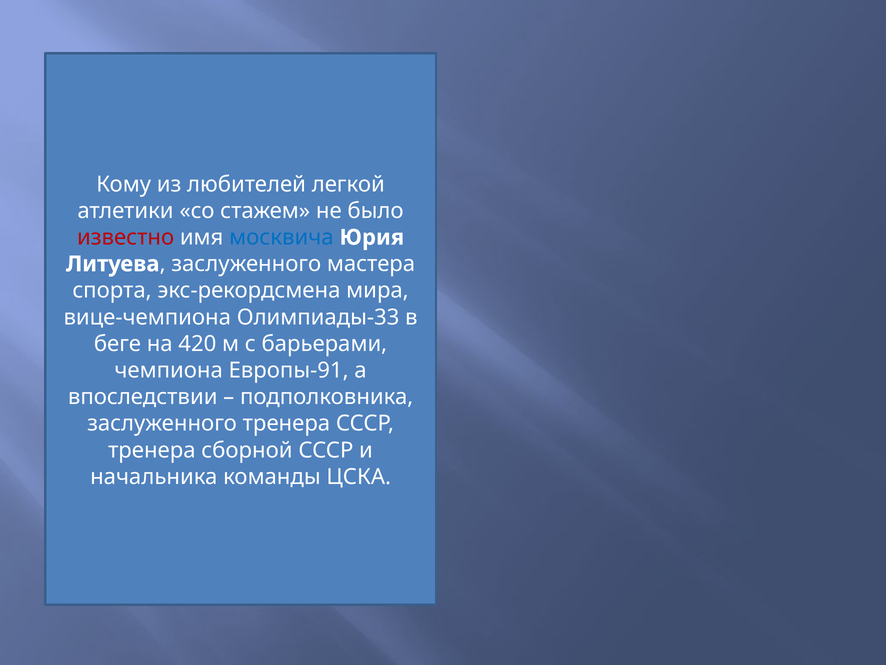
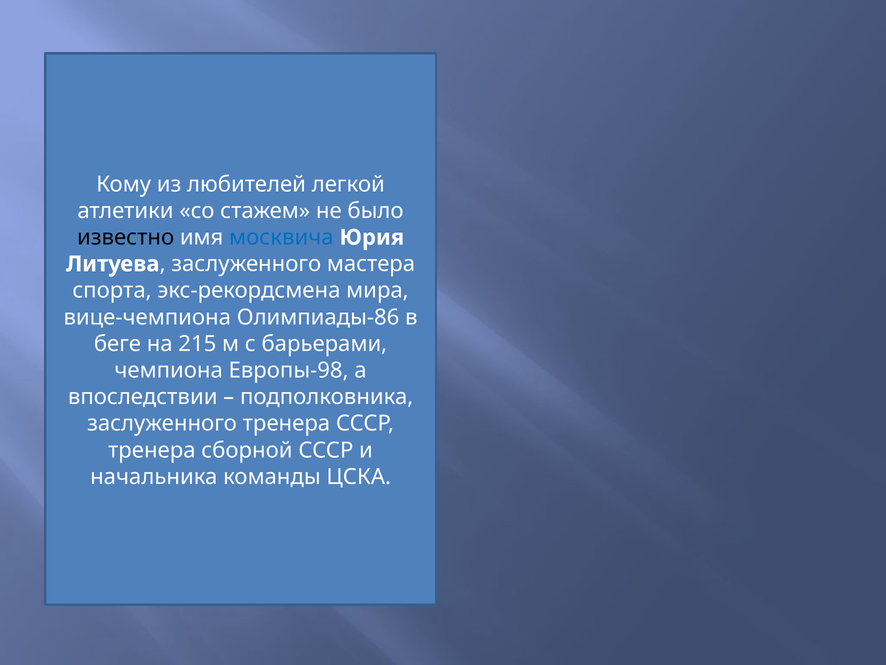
известно colour: red -> black (126, 237)
Олимпиады-33: Олимпиады-33 -> Олимпиады-86 (318, 317)
420: 420 -> 215 (197, 344)
Европы-91: Европы-91 -> Европы-98 (289, 370)
